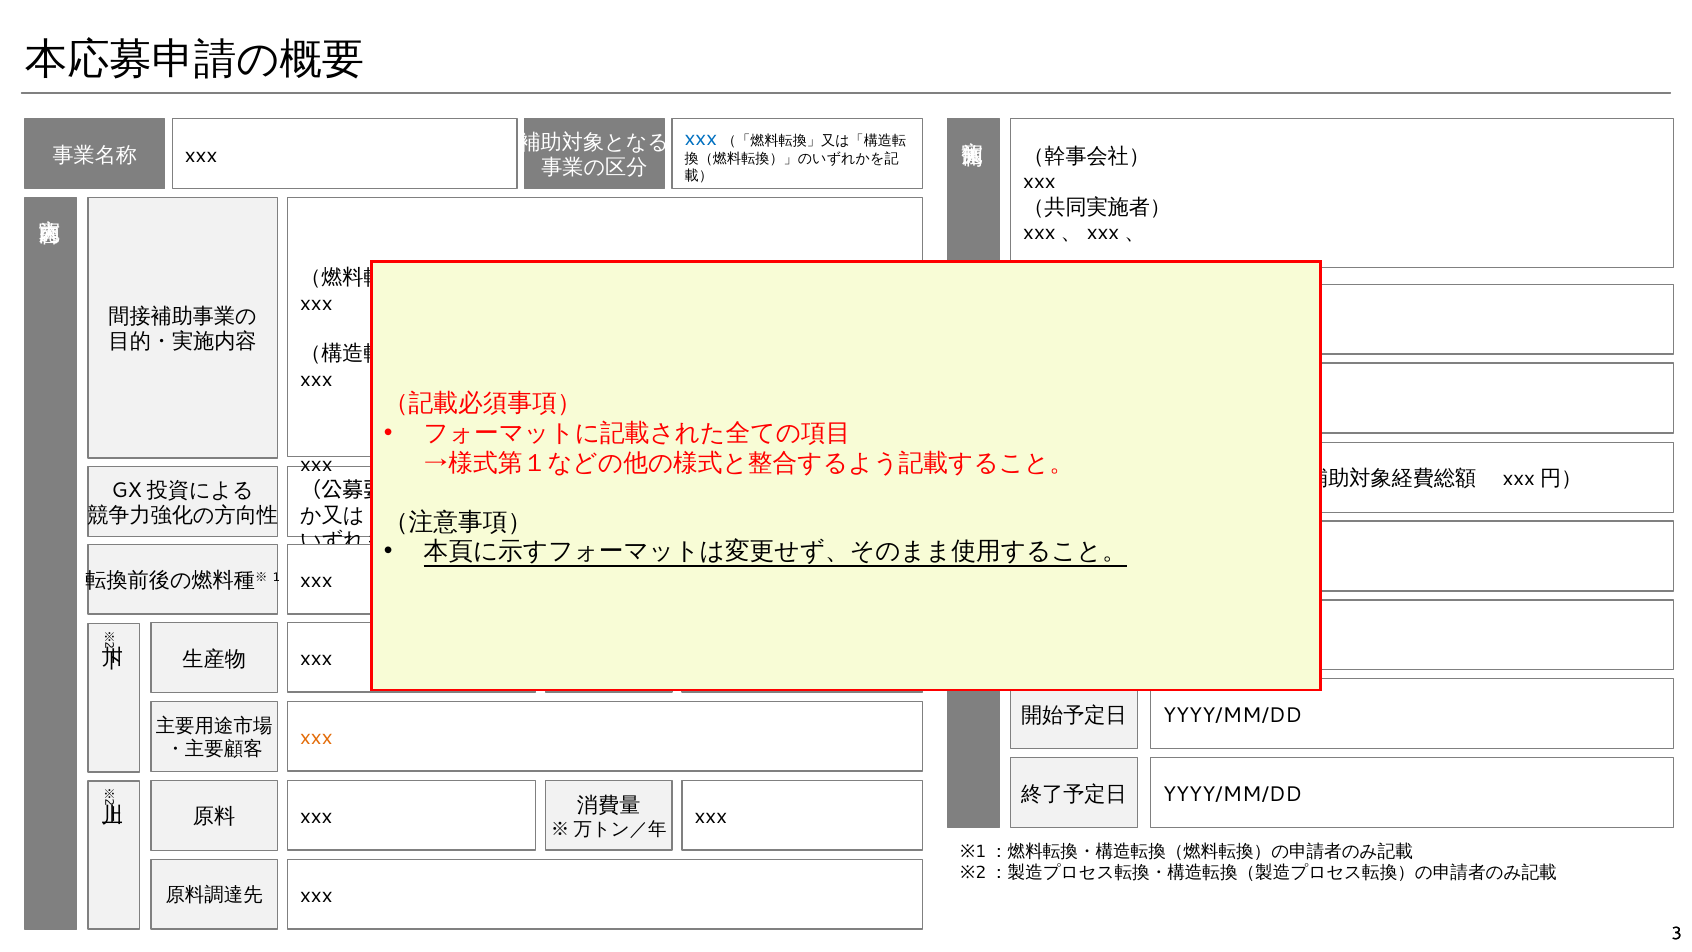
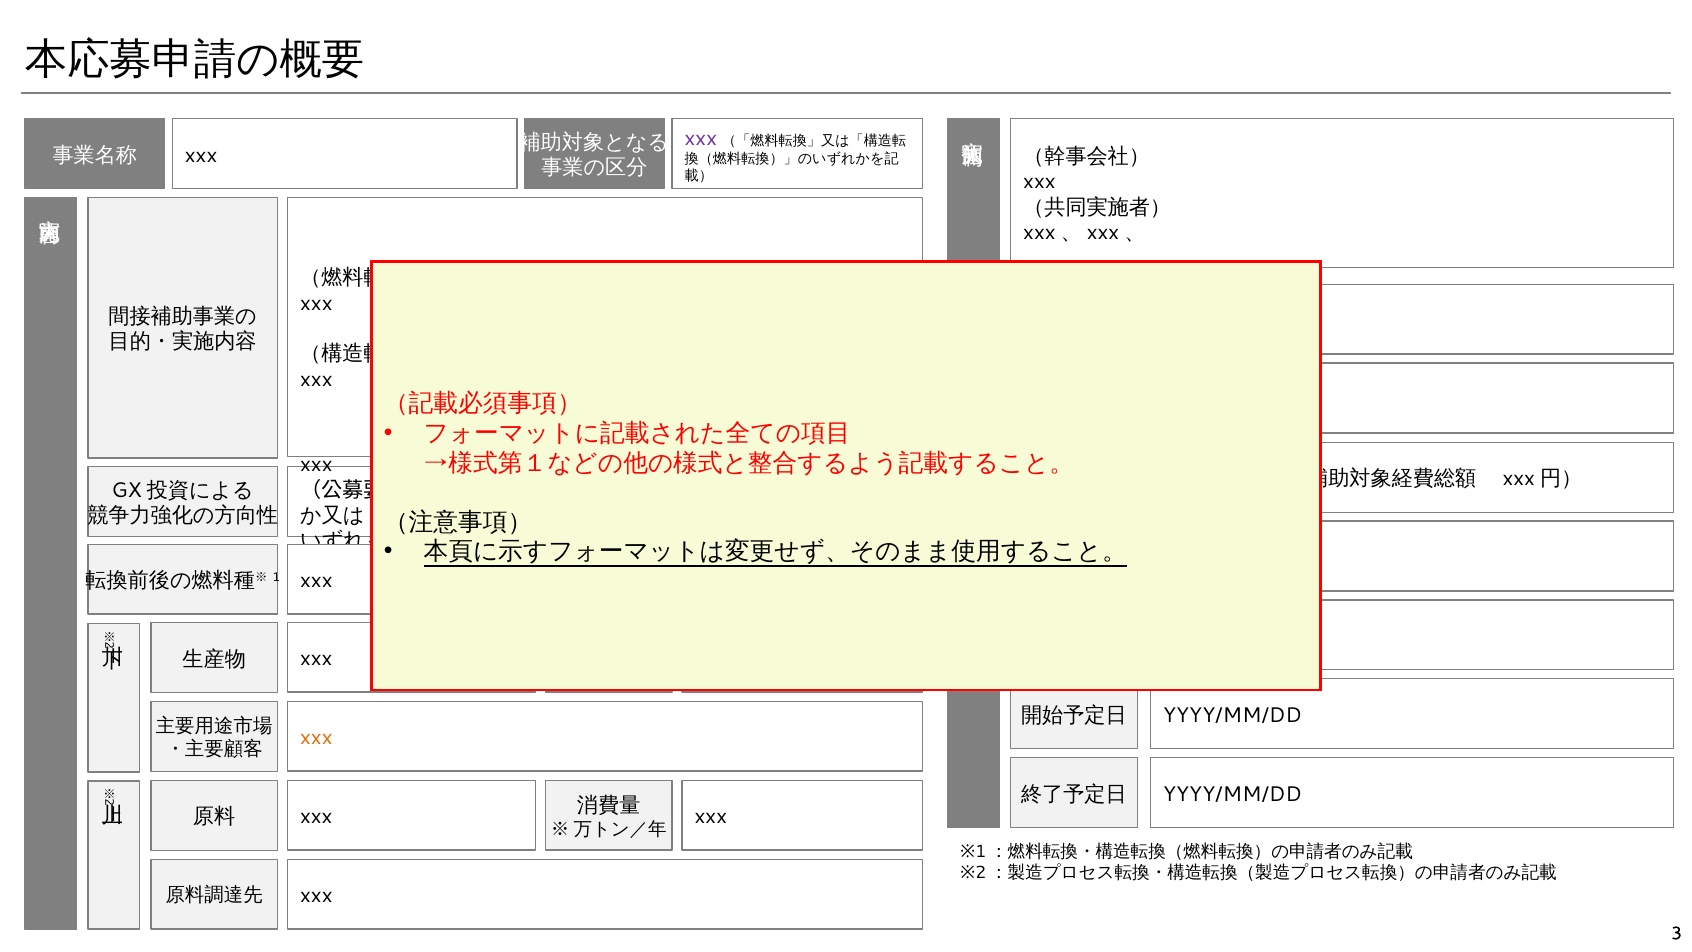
xxx colour: blue -> purple (701, 138)
